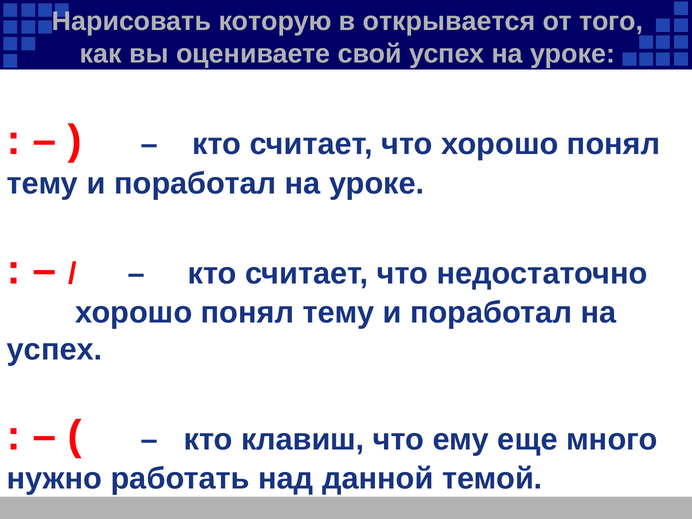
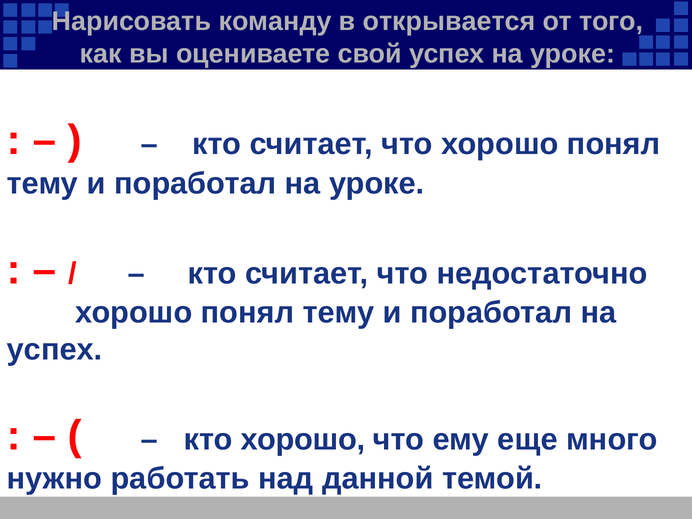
которую: которую -> команду (275, 21)
кто клавиш: клавиш -> хорошо (303, 440)
